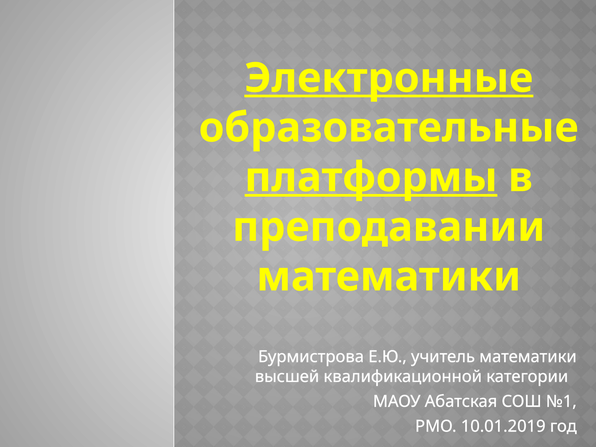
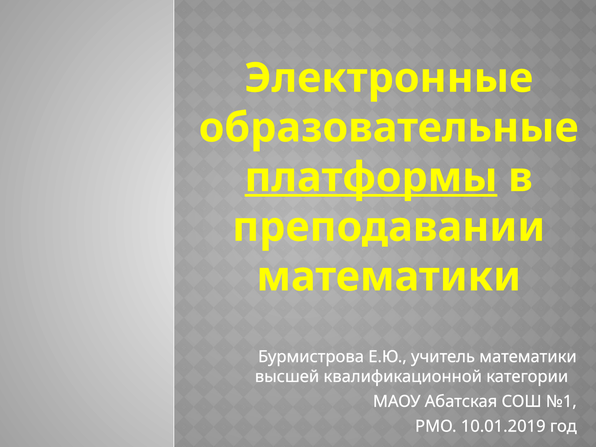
Электронные underline: present -> none (389, 78)
